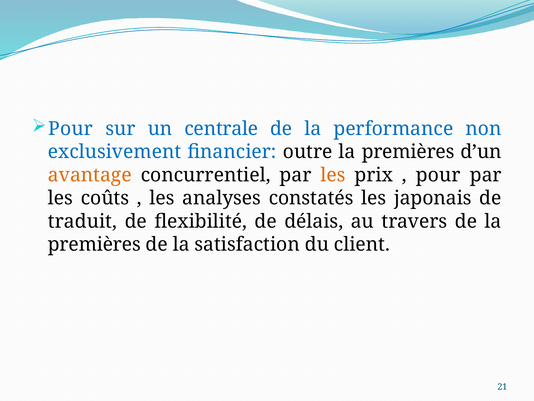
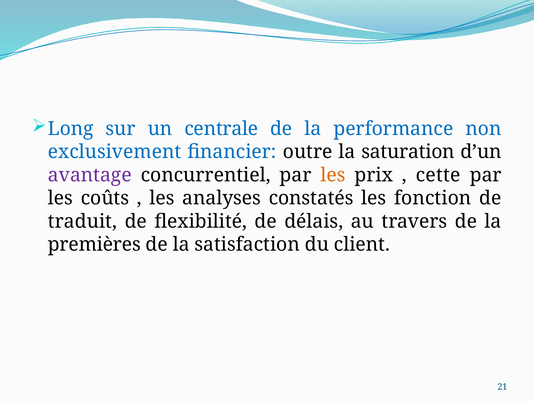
Pour: Pour -> Long (71, 129)
outre la premières: premières -> saturation (408, 152)
avantage colour: orange -> purple (90, 175)
pour: pour -> cette (438, 175)
japonais: japonais -> fonction (433, 198)
